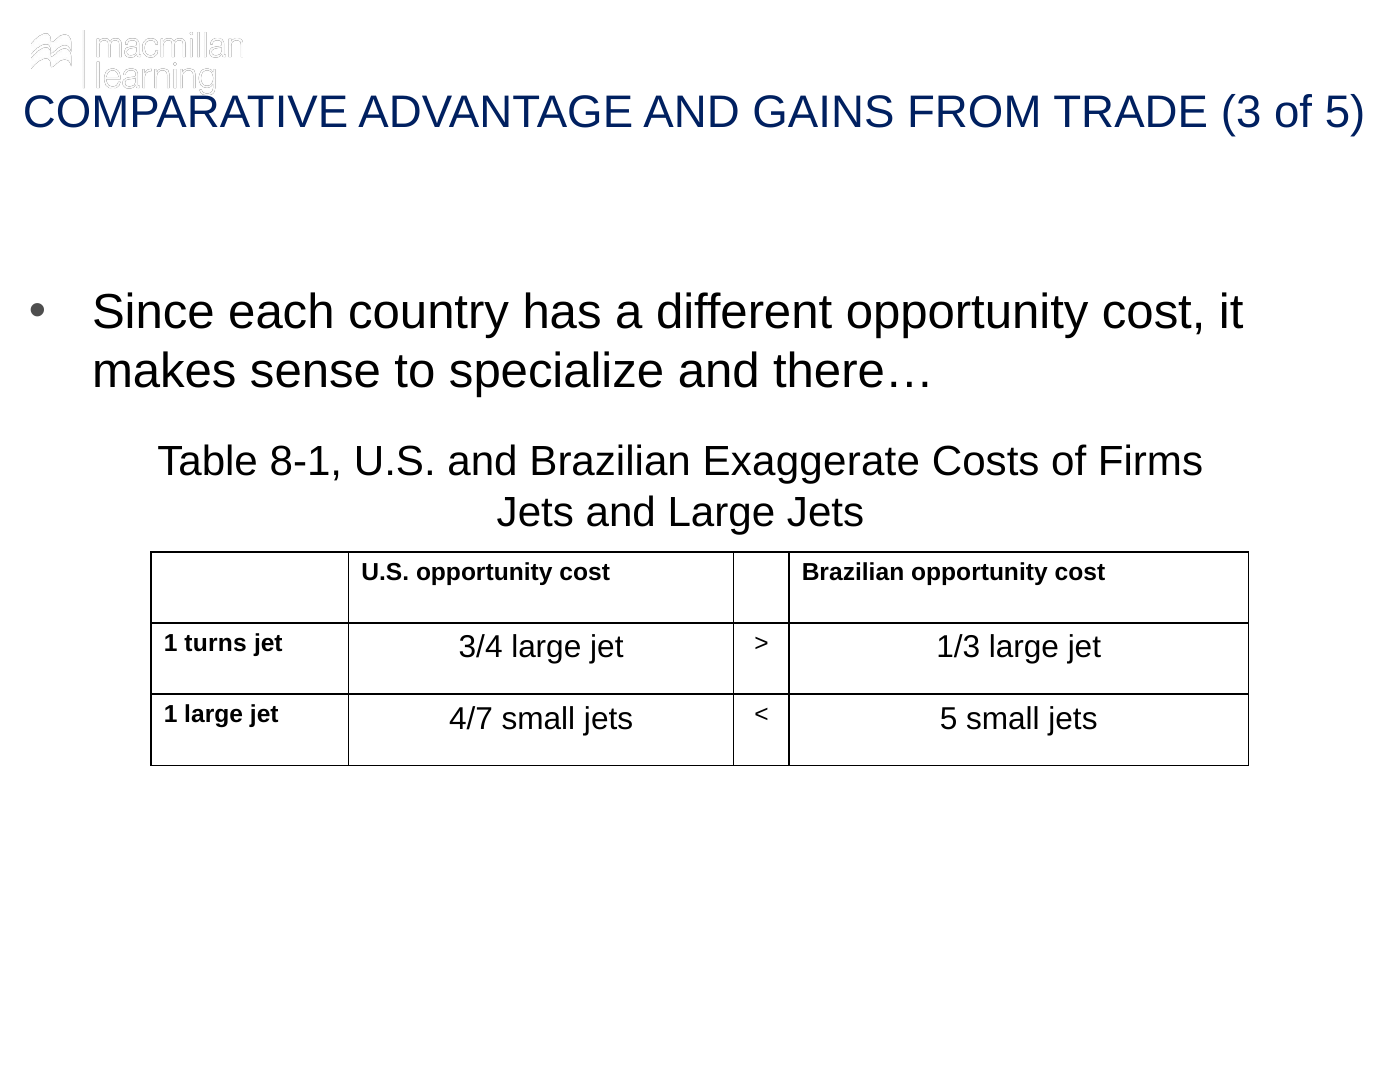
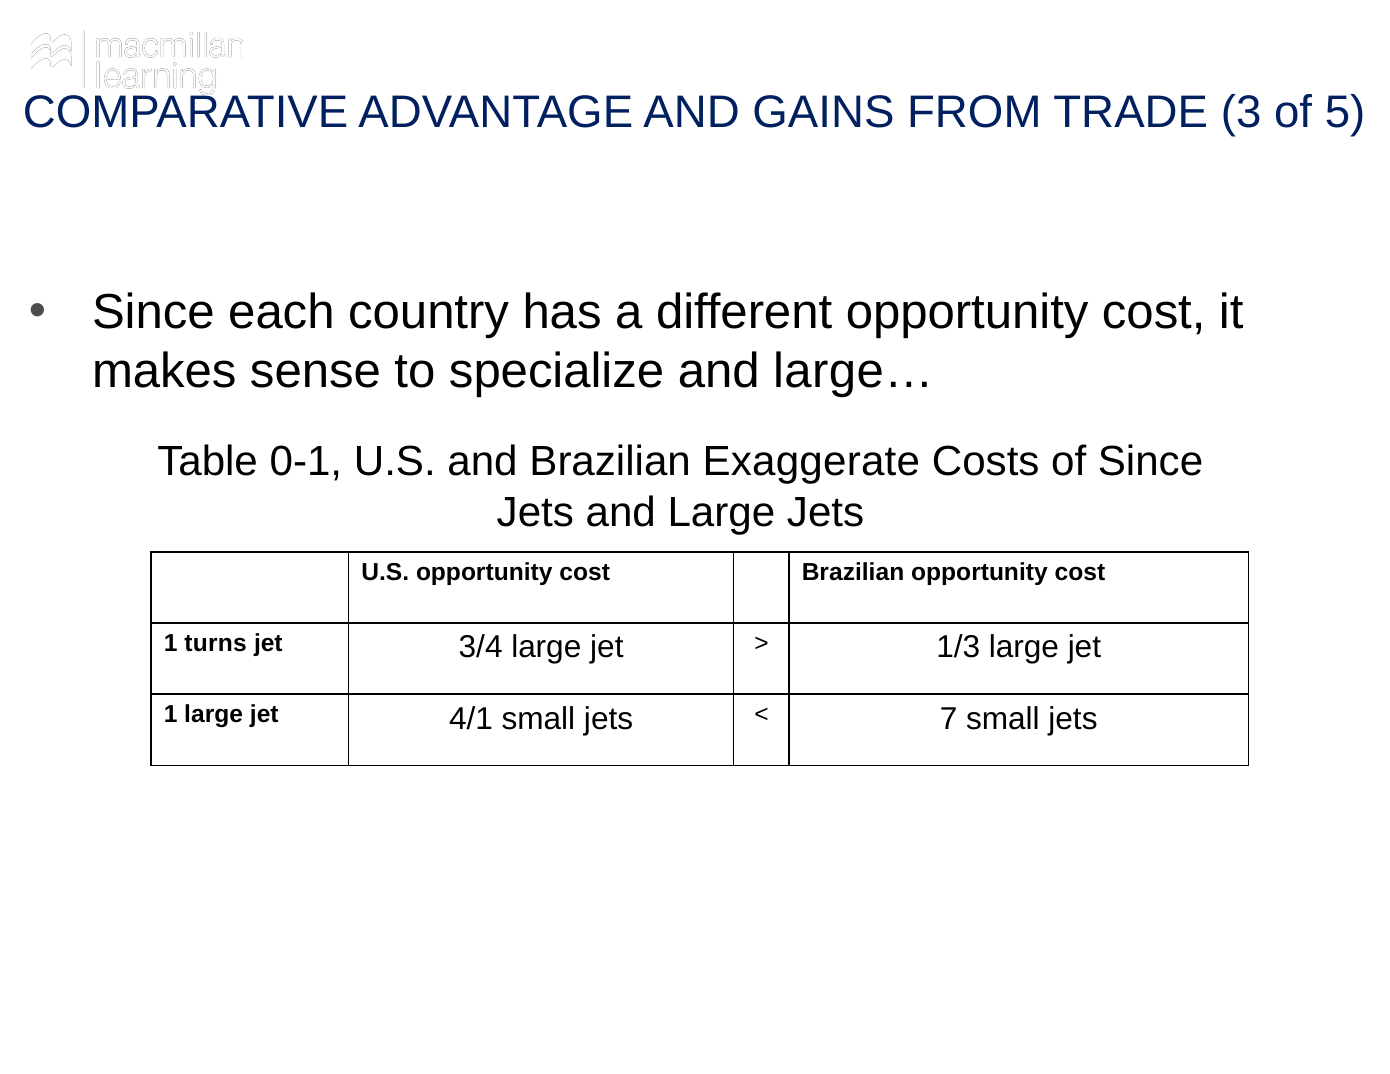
there…: there… -> large… (853, 372)
8-1: 8-1 -> 0-1 (306, 462)
of Firms: Firms -> Since (1151, 462)
4/7: 4/7 -> 4/1 (471, 719)
5: 5 -> 7 (949, 719)
